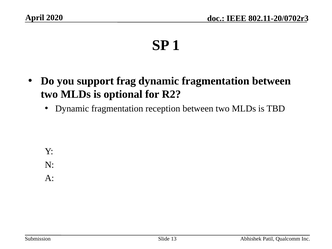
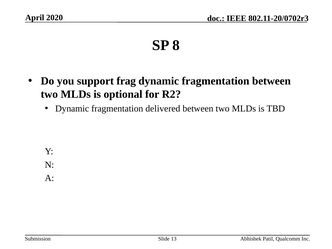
1: 1 -> 8 (176, 45)
reception: reception -> delivered (163, 109)
